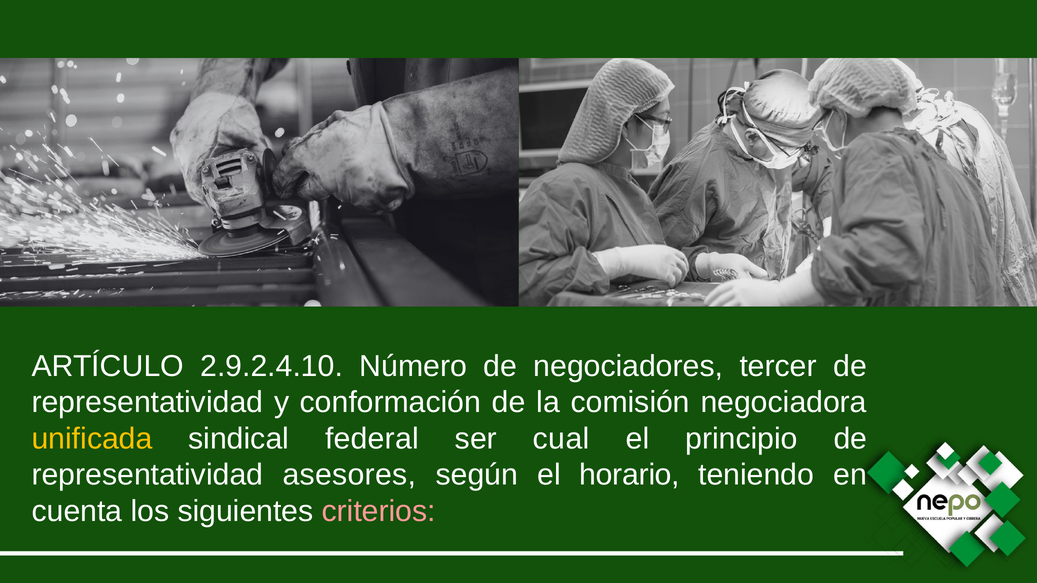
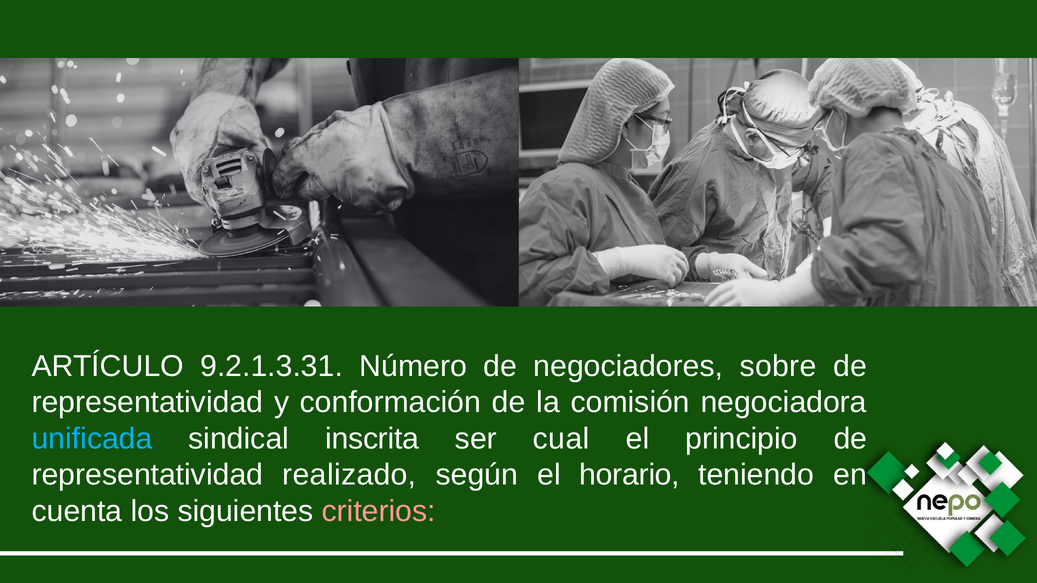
2.9.2.4.10: 2.9.2.4.10 -> 9.2.1.3.31 (272, 366)
tercer: tercer -> sobre (778, 366)
unificada colour: yellow -> light blue (92, 439)
federal: federal -> inscrita (372, 439)
asesores: asesores -> realizado (349, 475)
